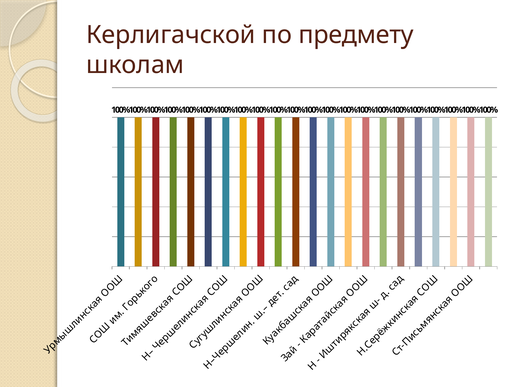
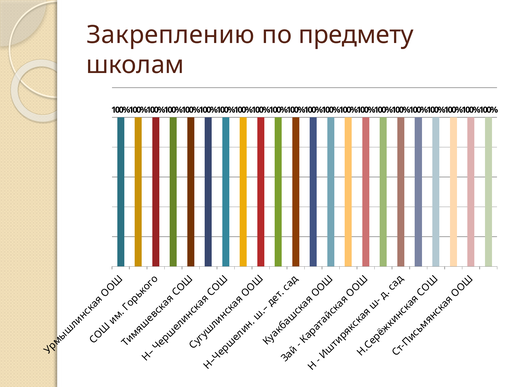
Керлигачской: Керлигачской -> Закреплению (171, 35)
